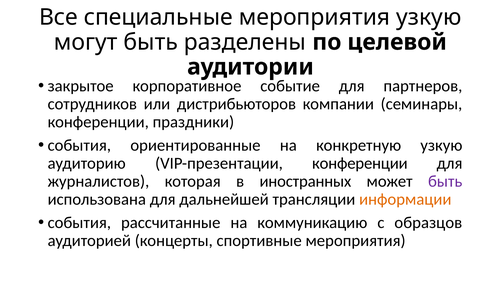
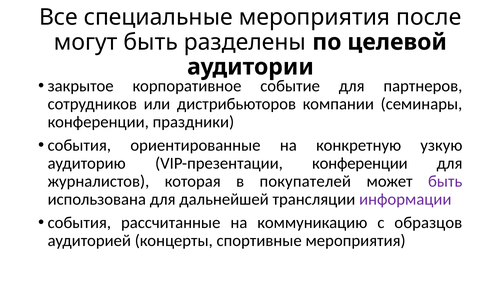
мероприятия узкую: узкую -> после (429, 17)
иностранных: иностранных -> покупателей (305, 181)
информации colour: orange -> purple (405, 199)
